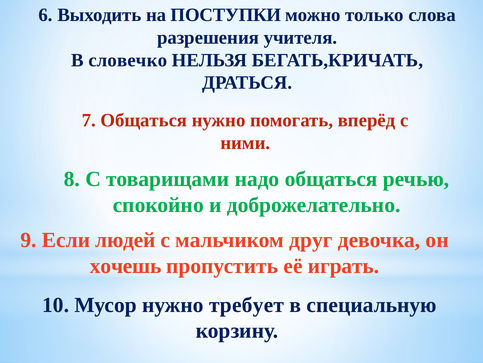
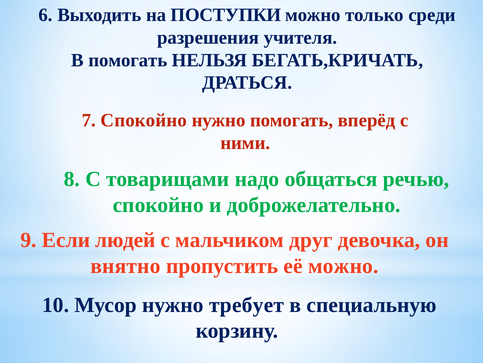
слова: слова -> среди (432, 15)
В словечко: словечко -> помогать (128, 60)
7 Общаться: Общаться -> Спокойно (144, 120)
хочешь: хочешь -> внятно (125, 265)
её играть: играть -> можно (343, 265)
